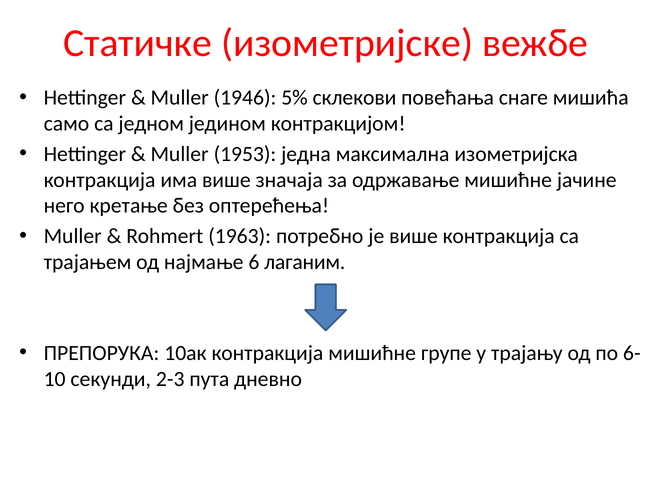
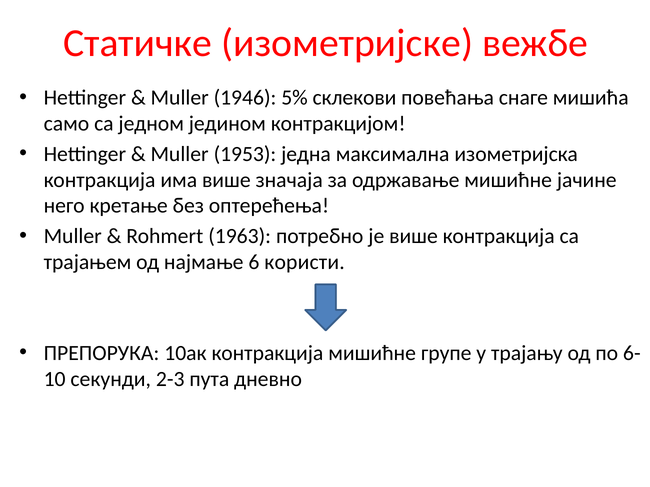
лаганим: лаганим -> користи (305, 262)
